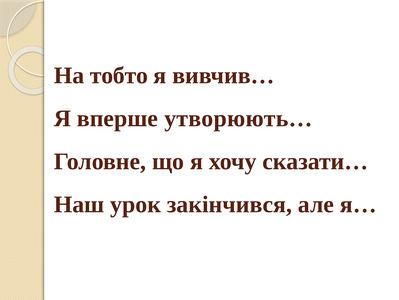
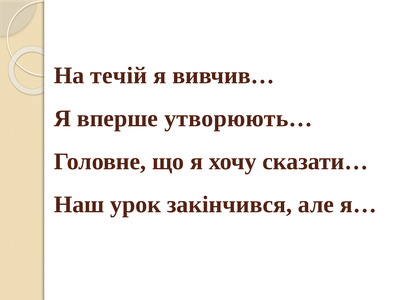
тобто: тобто -> течій (119, 75)
